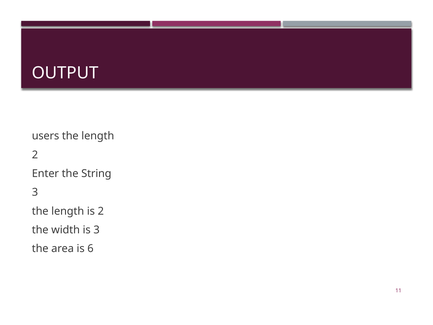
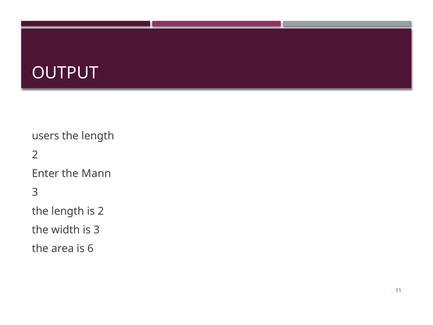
String: String -> Mann (96, 173)
